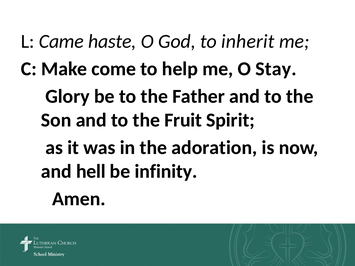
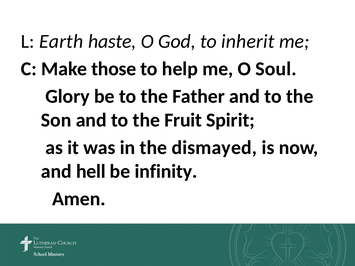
Came: Came -> Earth (61, 41)
come: come -> those (114, 69)
Stay: Stay -> Soul (276, 69)
adoration: adoration -> dismayed (214, 148)
